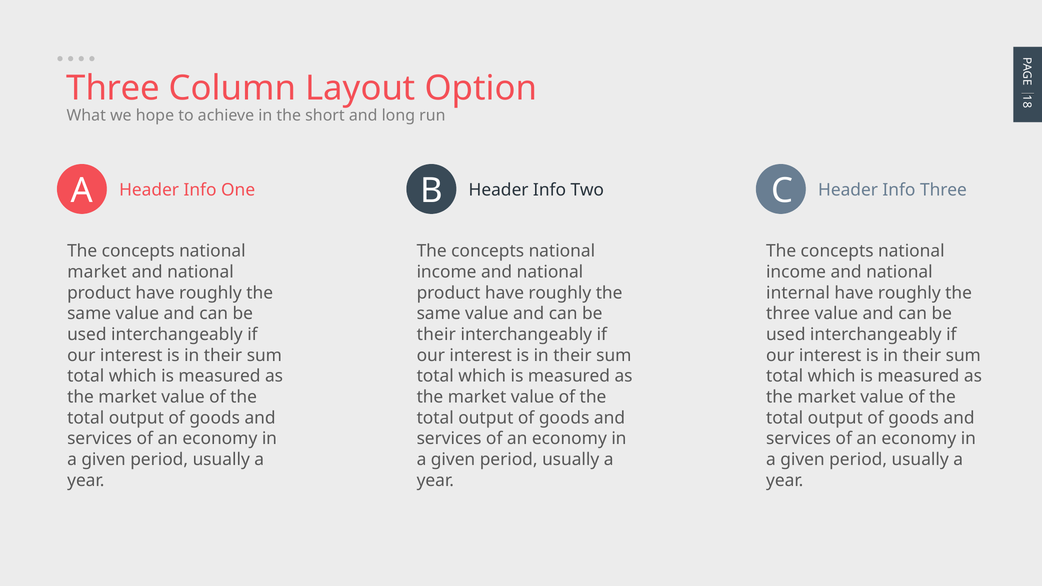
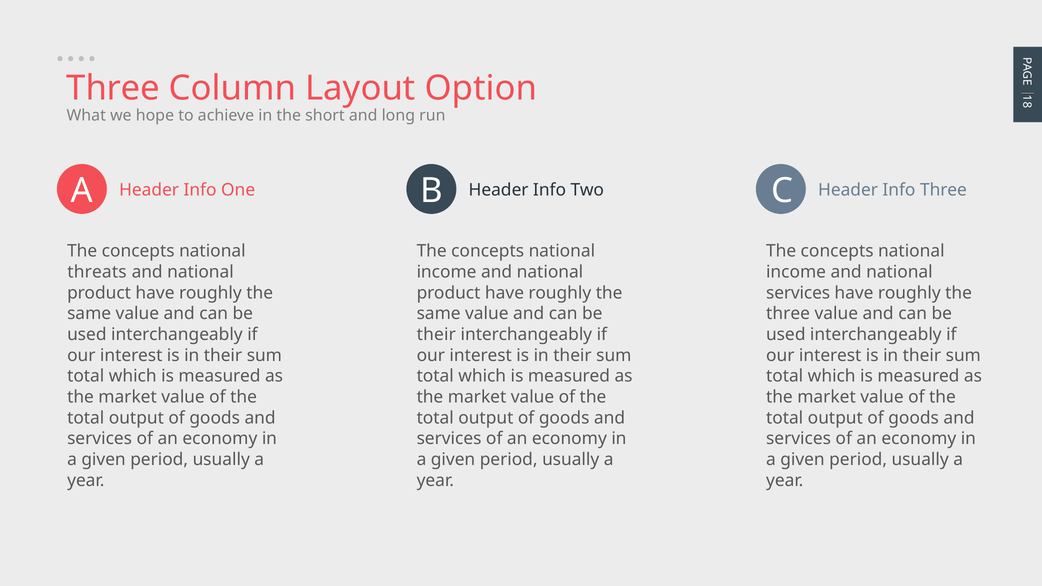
market: market -> threats (97, 272)
internal: internal -> services (798, 293)
